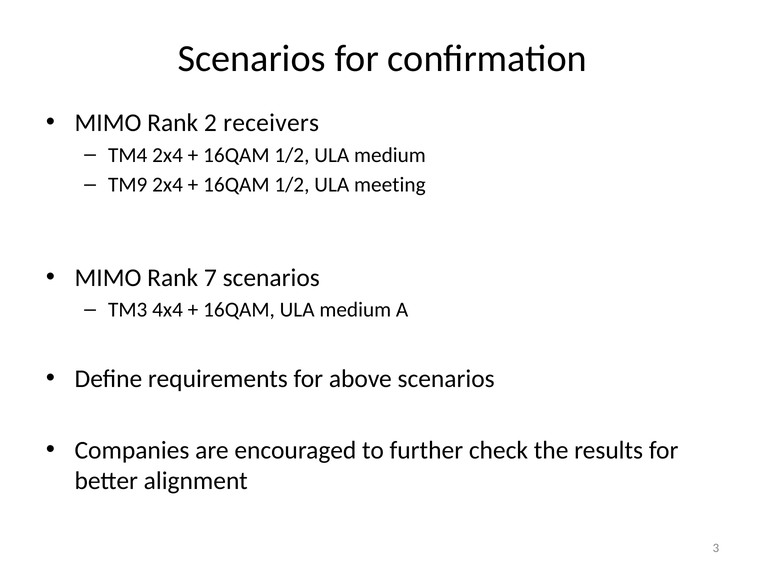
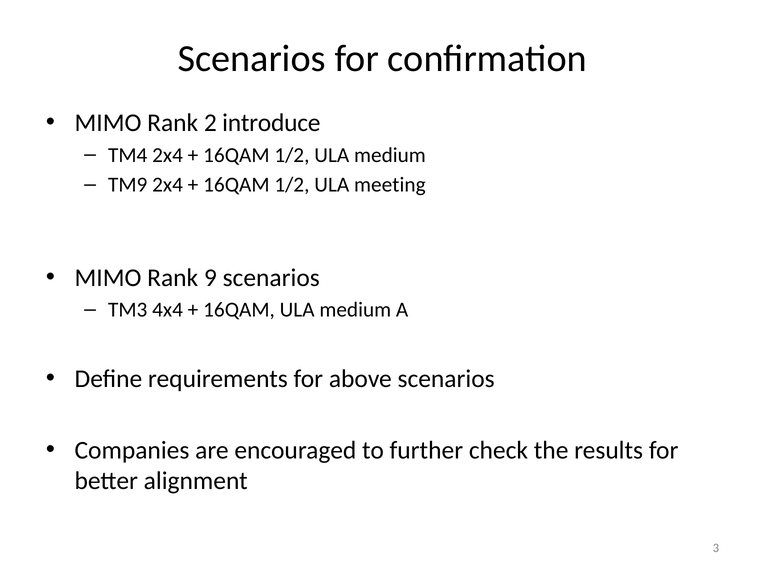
receivers: receivers -> introduce (271, 123)
7: 7 -> 9 (210, 278)
